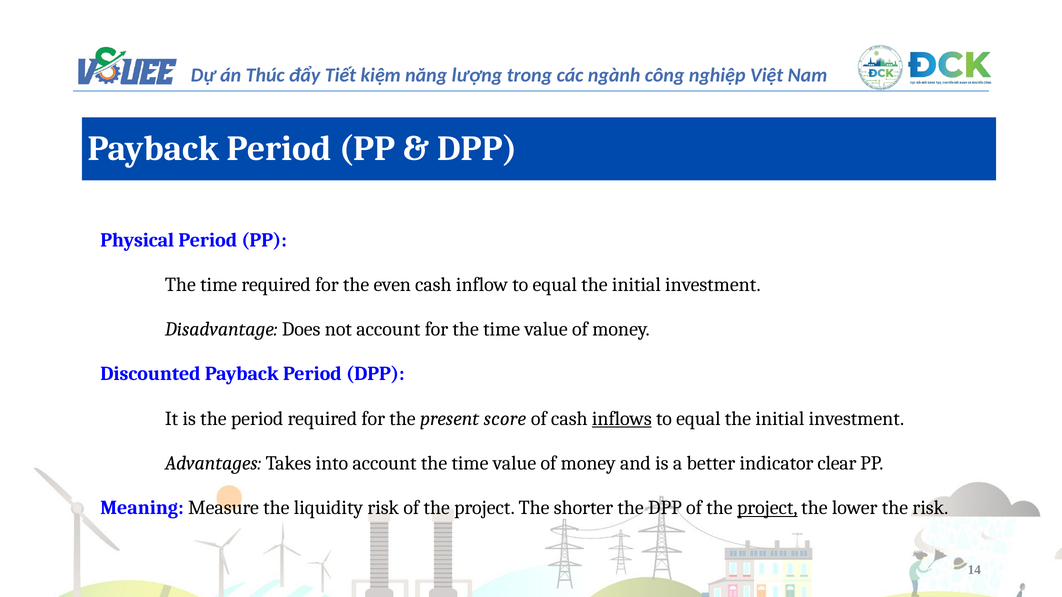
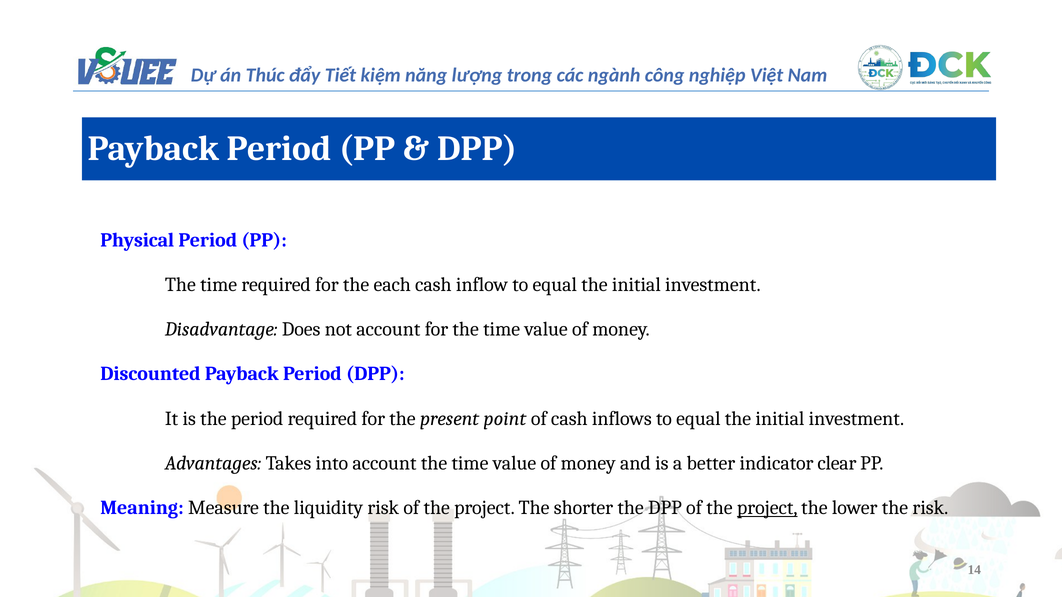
even: even -> each (392, 285)
score: score -> point (505, 419)
inflows underline: present -> none (622, 419)
